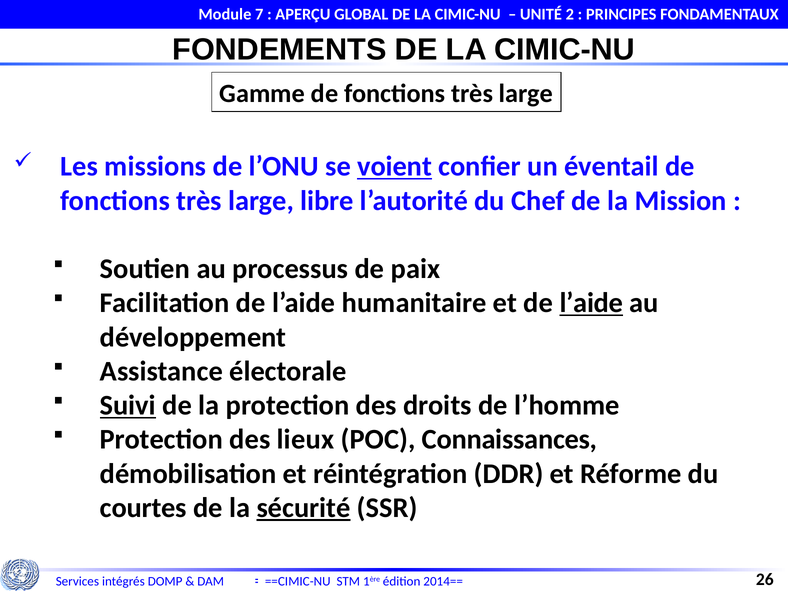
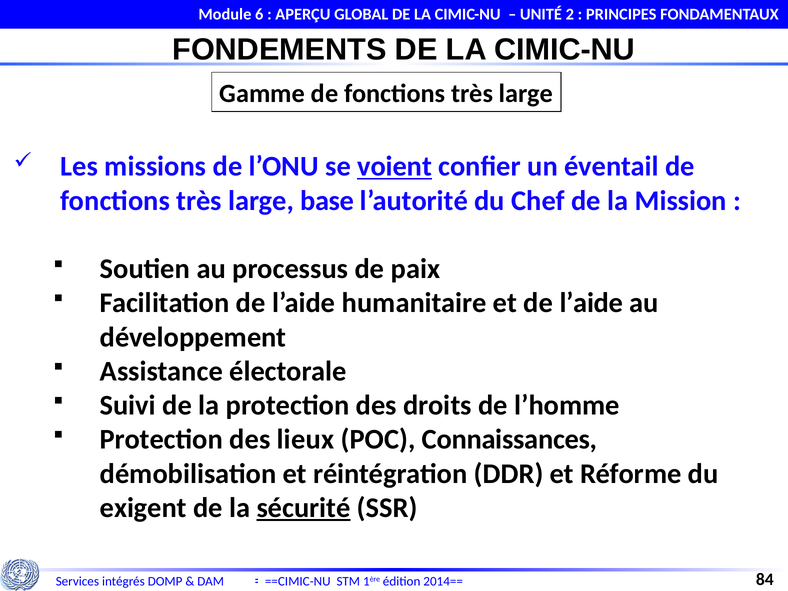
7: 7 -> 6 (259, 15)
libre: libre -> base (327, 201)
l’aide underline: present -> none (591, 303)
Suivi underline: present -> none (128, 405)
courtes: courtes -> exigent (143, 508)
26: 26 -> 84 (765, 579)
